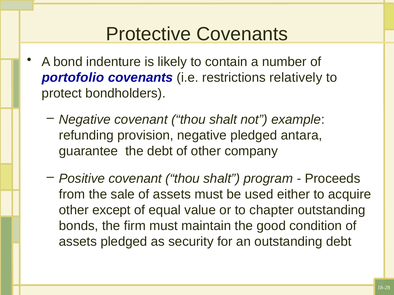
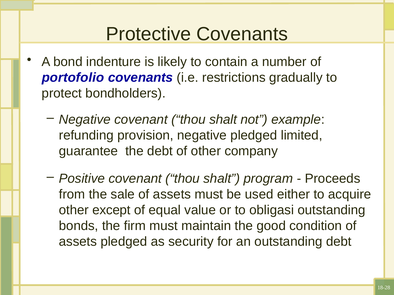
relatively: relatively -> gradually (296, 78)
antara: antara -> limited (302, 136)
chapter: chapter -> obligasi (272, 210)
